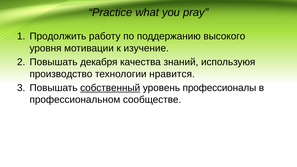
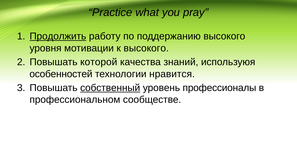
Продолжить underline: none -> present (58, 36)
к изучение: изучение -> высокого (146, 48)
декабря: декабря -> которой (99, 62)
производство: производство -> особенностей (61, 74)
